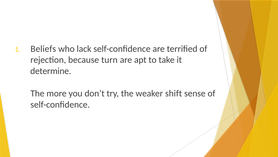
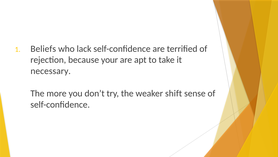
turn: turn -> your (110, 60)
determine: determine -> necessary (51, 71)
